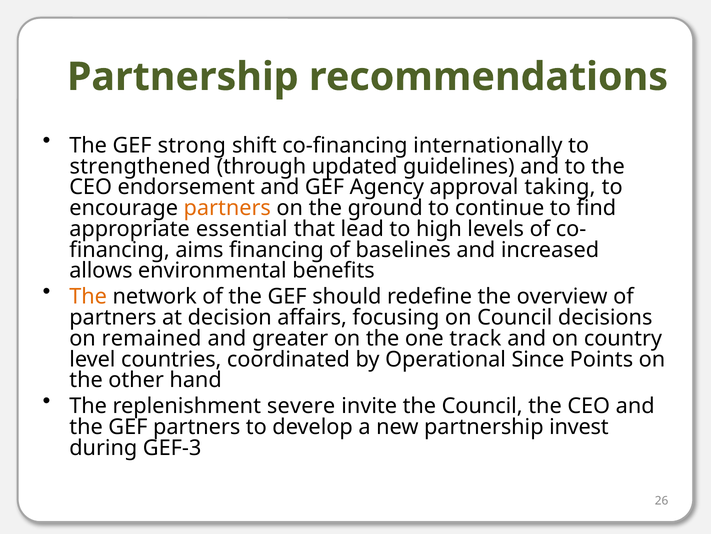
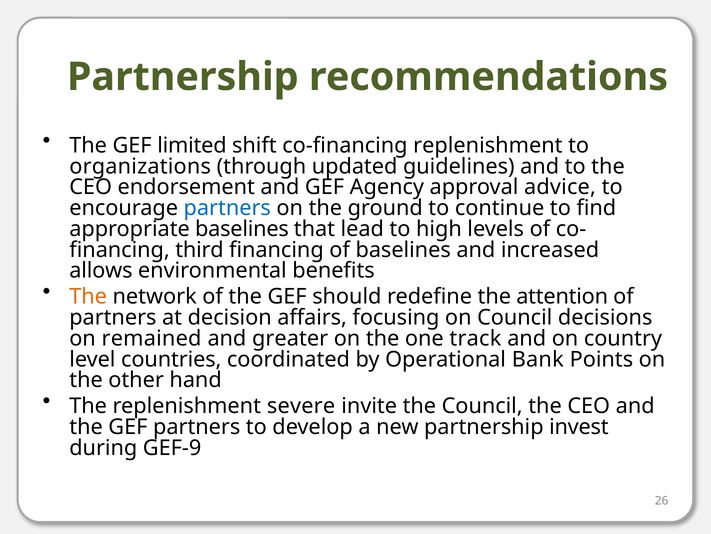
strong: strong -> limited (192, 145)
co-financing internationally: internationally -> replenishment (488, 145)
strengthened: strengthened -> organizations (140, 166)
taking: taking -> advice (560, 187)
partners colour: orange -> blue (227, 208)
appropriate essential: essential -> baselines (242, 229)
aims: aims -> third (200, 250)
overview: overview -> attention (562, 296)
Since: Since -> Bank (538, 359)
GEF-3: GEF-3 -> GEF-9 (172, 447)
